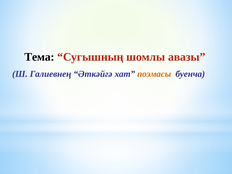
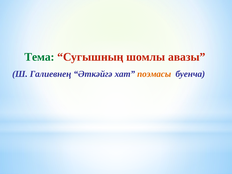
Тема colour: black -> green (39, 57)
